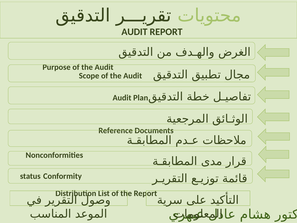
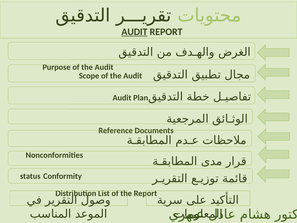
AUDIT underline: none -> present (134, 32)
